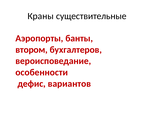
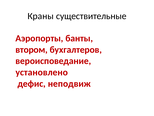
особенности: особенности -> установлено (42, 72)
вариантов: вариантов -> неподвиж (69, 83)
